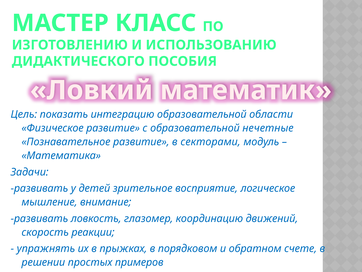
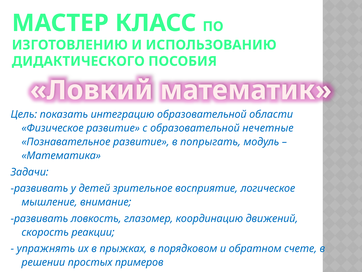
секторами: секторами -> попрыгать (211, 142)
